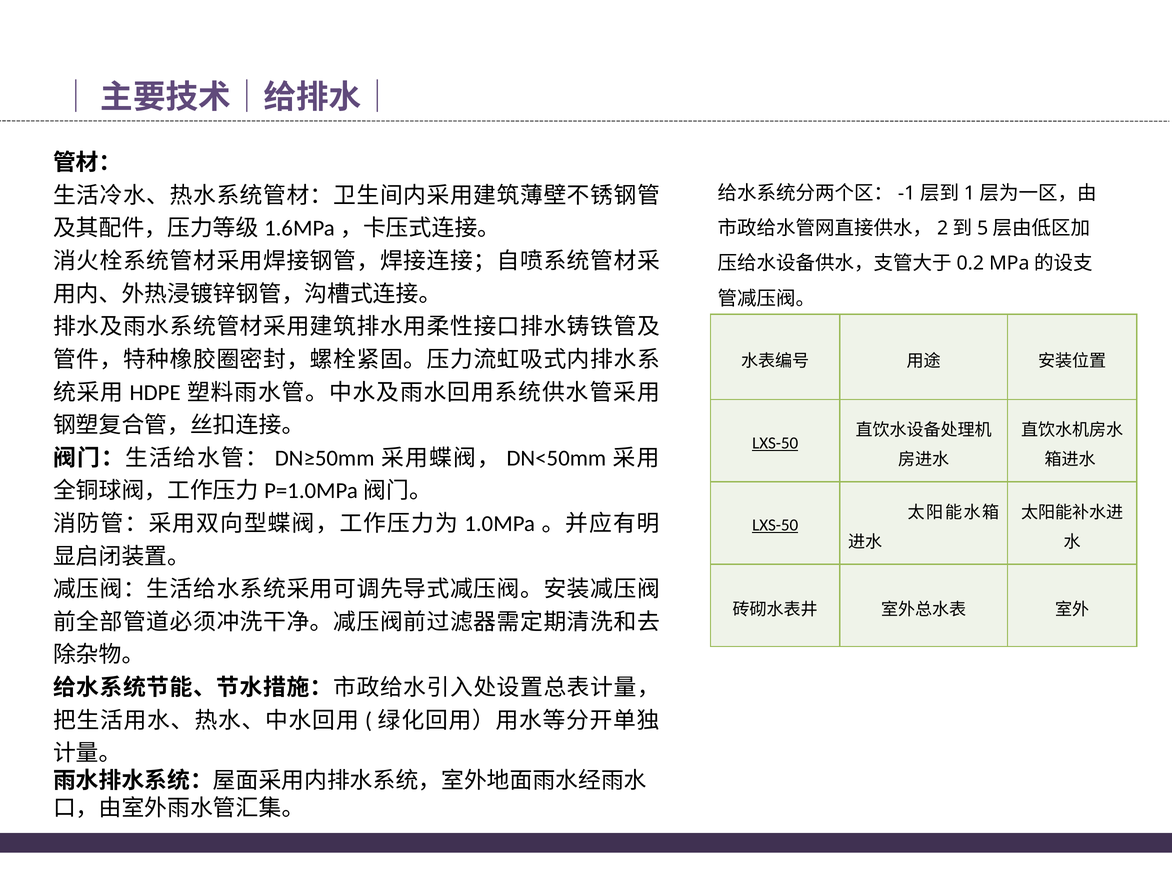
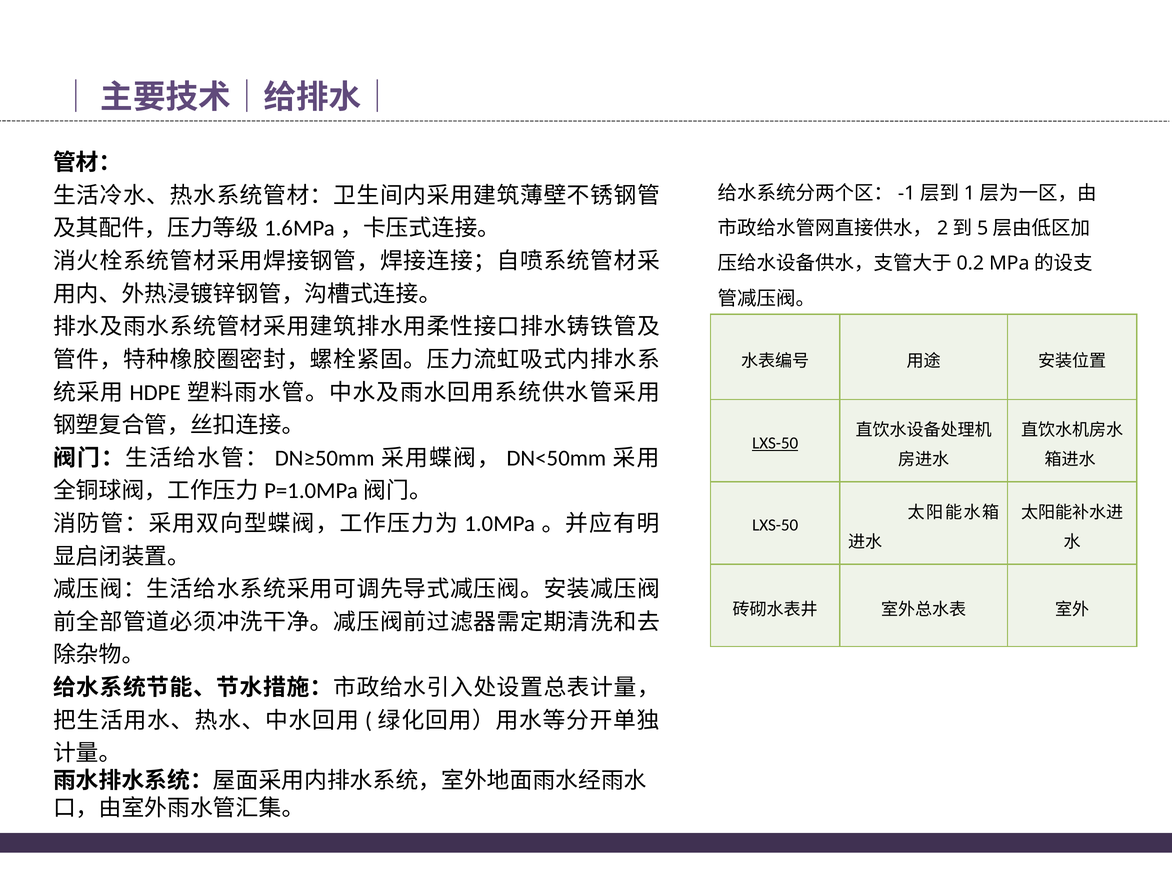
LXS-50 underline: present -> none (775, 525)
